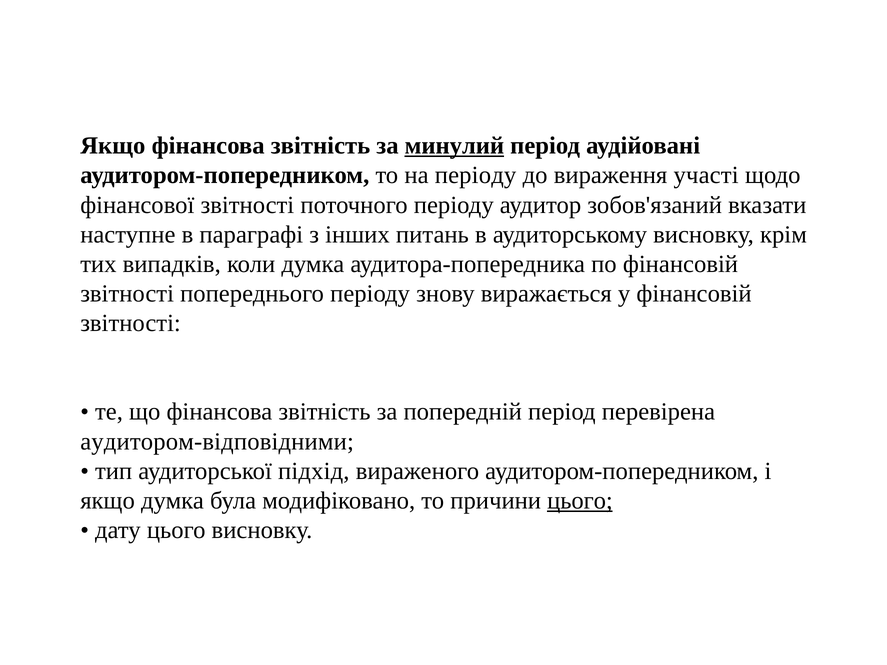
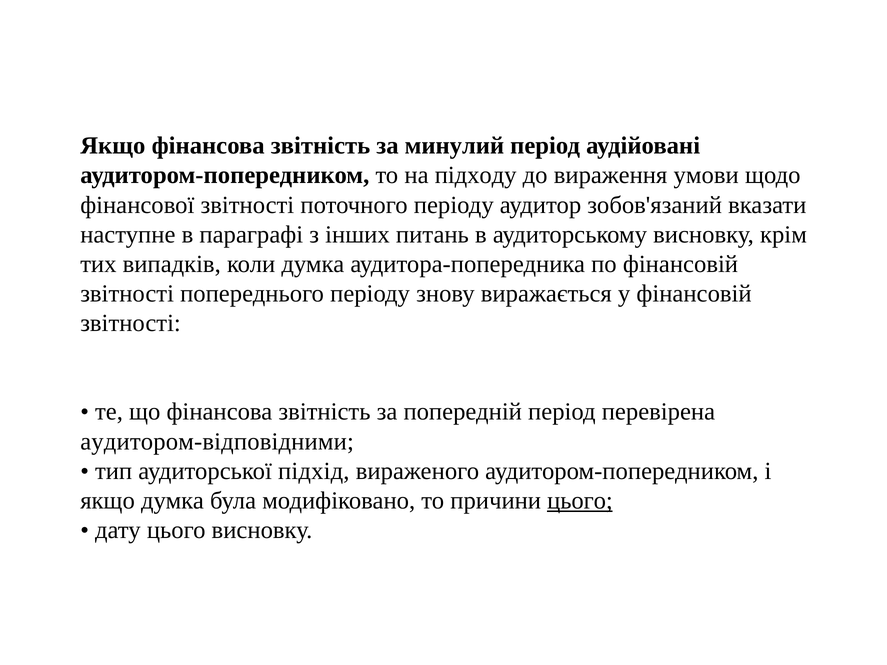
минулий underline: present -> none (454, 146)
на періоду: періоду -> підходу (476, 175)
участі: участі -> умови (706, 175)
